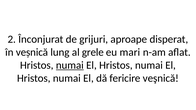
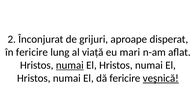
în veșnică: veșnică -> fericire (32, 52)
grele: grele -> viață (93, 52)
veşnică underline: none -> present (161, 78)
